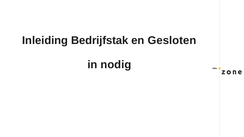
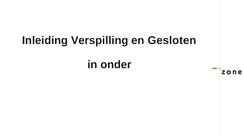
Bedrijfstak: Bedrijfstak -> Verspilling (100, 41)
nodig: nodig -> onder (116, 65)
